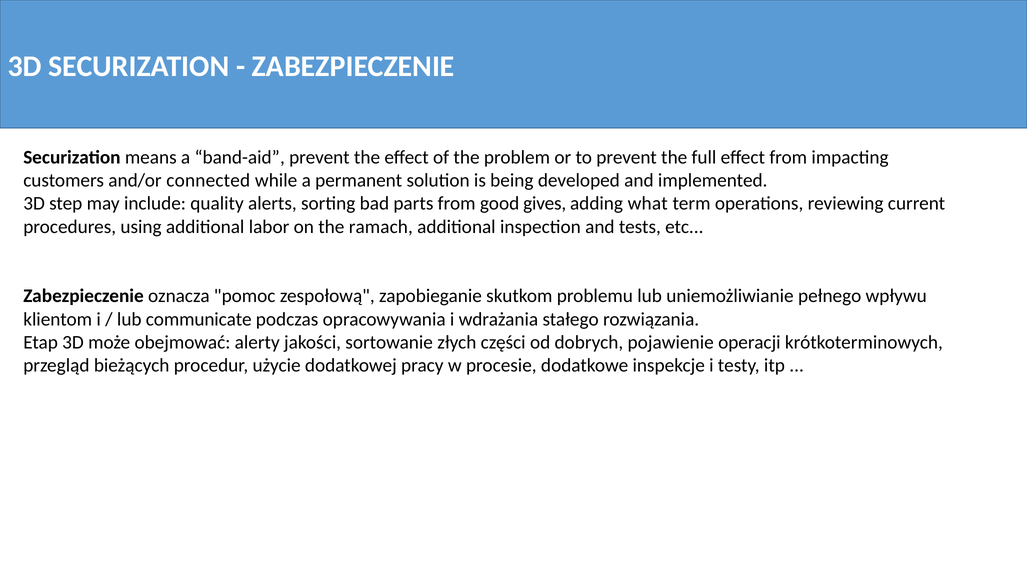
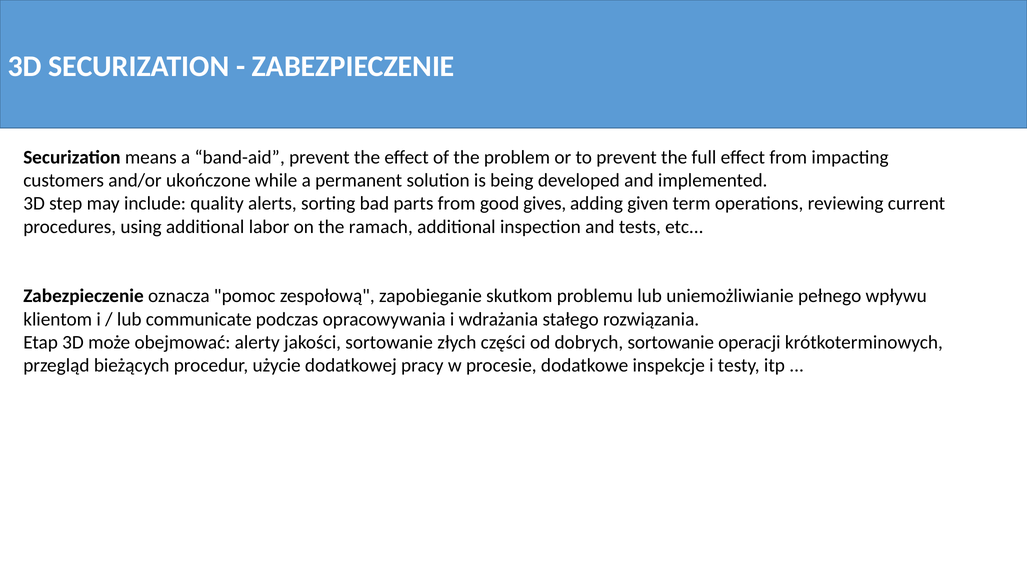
connected: connected -> ukończone (208, 180)
what: what -> given (648, 203)
dobrych pojawienie: pojawienie -> sortowanie (671, 342)
